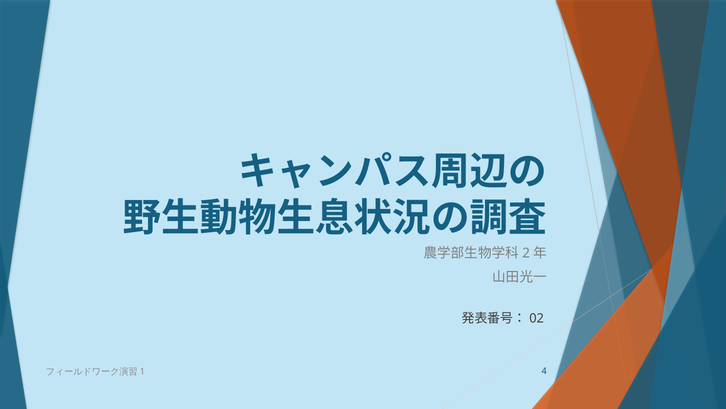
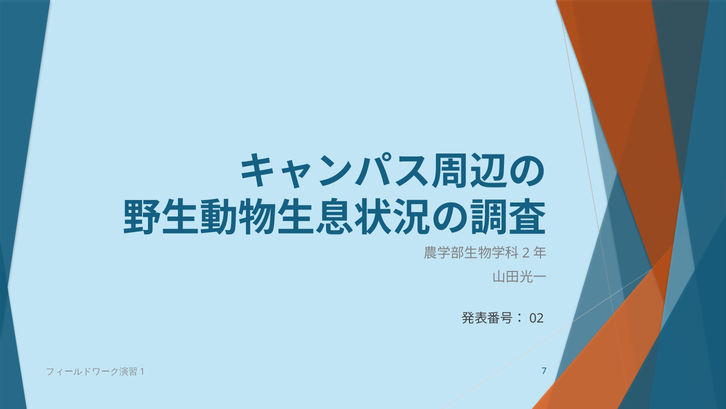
4: 4 -> 7 (544, 371)
